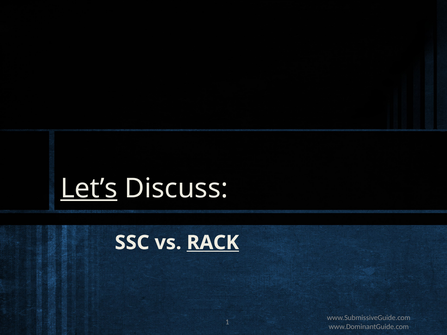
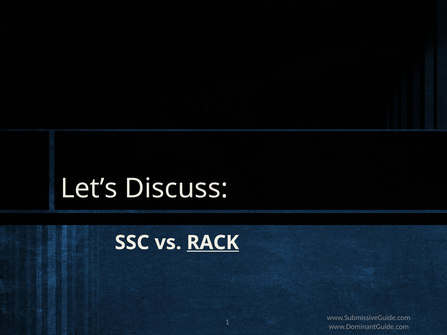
Let’s underline: present -> none (89, 189)
